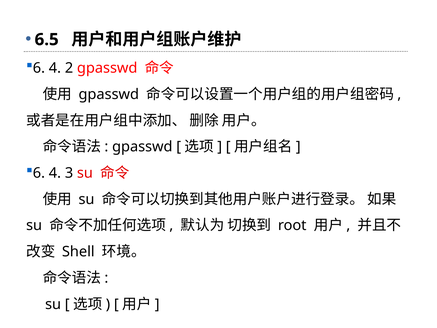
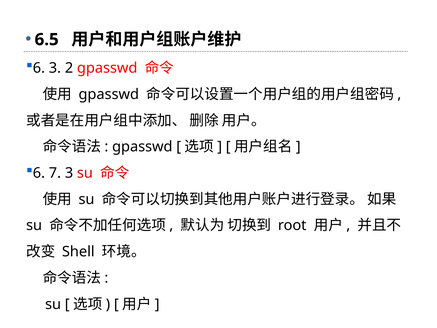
4: 4 -> 3 (55, 68)
4: 4 -> 7 (55, 173)
